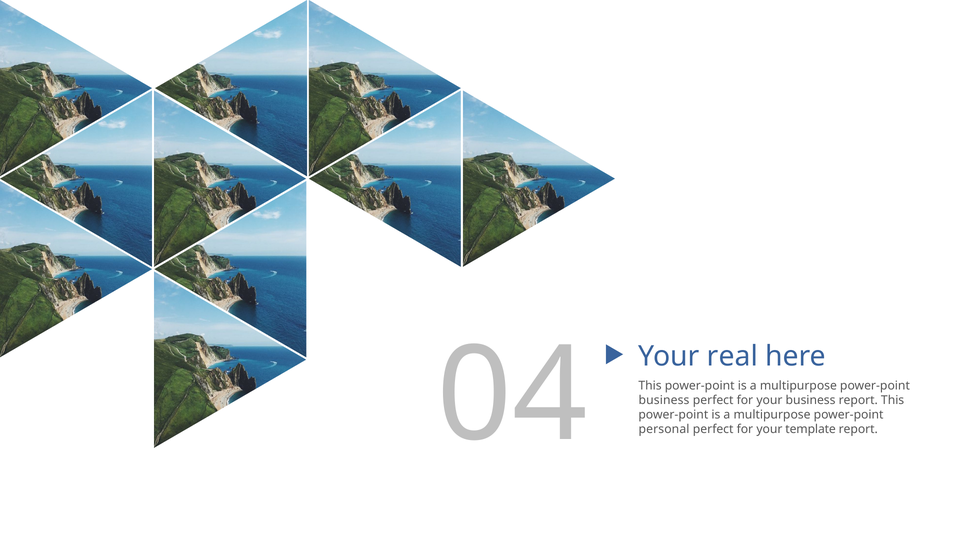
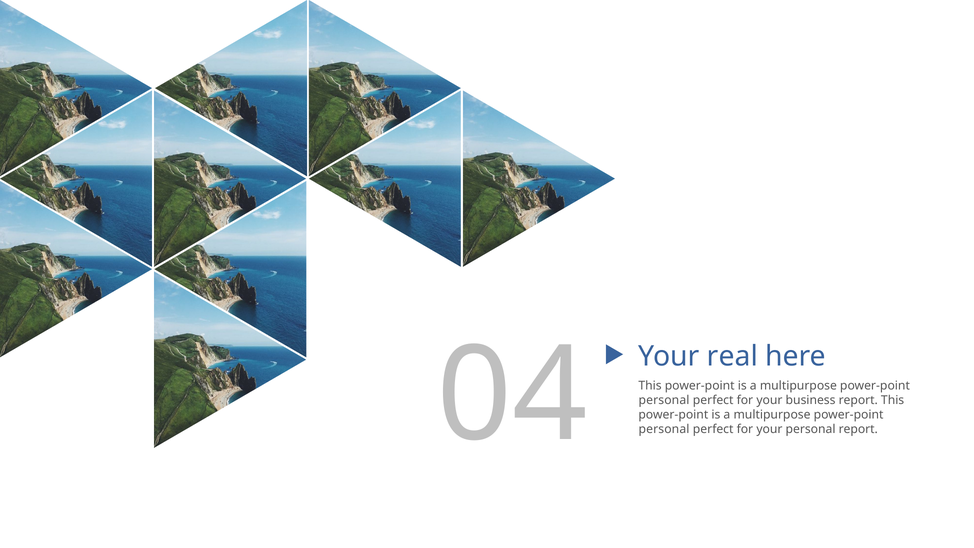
business: business -> personal (664, 400)
your template: template -> personal (811, 429)
